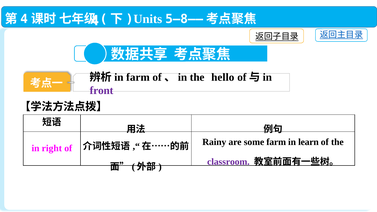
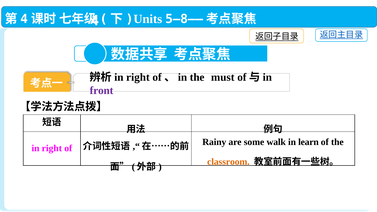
farm: farm -> right (138, 77)
hello: hello -> must (223, 77)
some farm: farm -> walk (276, 142)
classroom colour: purple -> orange (228, 162)
